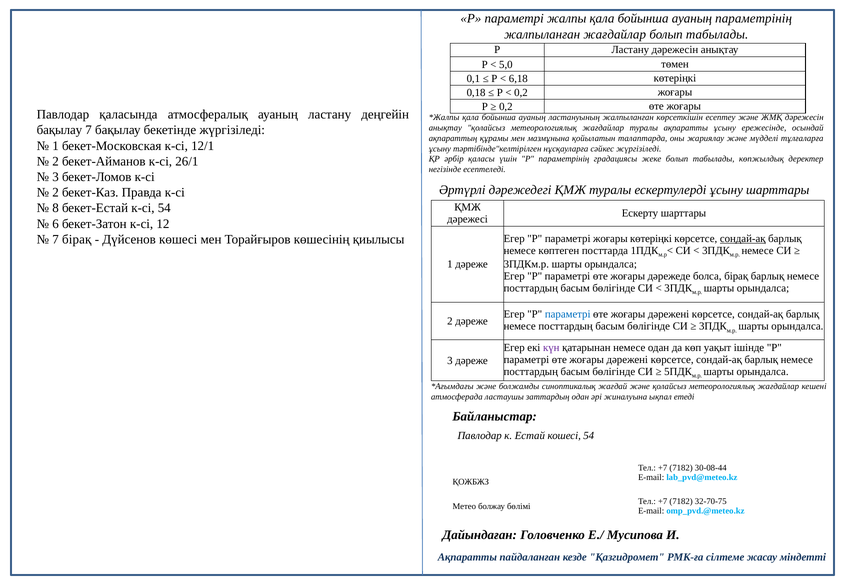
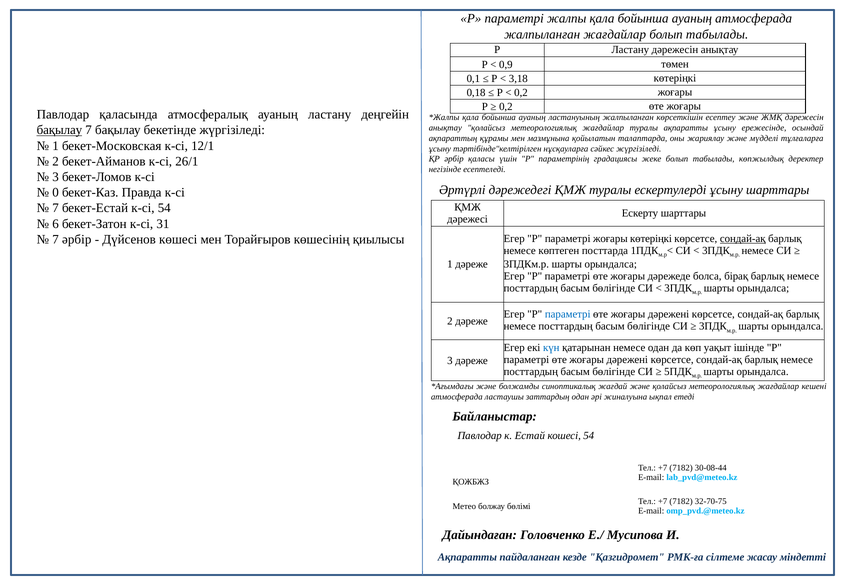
ауаның параметрінің: параметрінің -> атмосферада (754, 19)
5,0: 5,0 -> 0,9 (506, 64)
6,18: 6,18 -> 3,18 (518, 79)
бақылау underline: none -> present (59, 130)
2: 2 -> 0 (56, 193)
8: 8 -> 7 (56, 208)
12: 12 -> 31 (163, 224)
7 бірақ: бірақ -> әрбір (77, 239)
күн colour: purple -> blue (551, 348)
